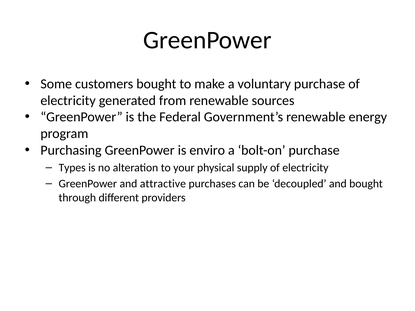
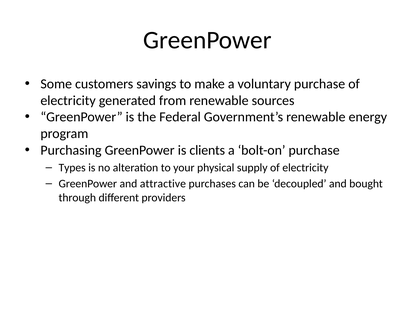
customers bought: bought -> savings (156, 84)
enviro: enviro -> clients (207, 150)
